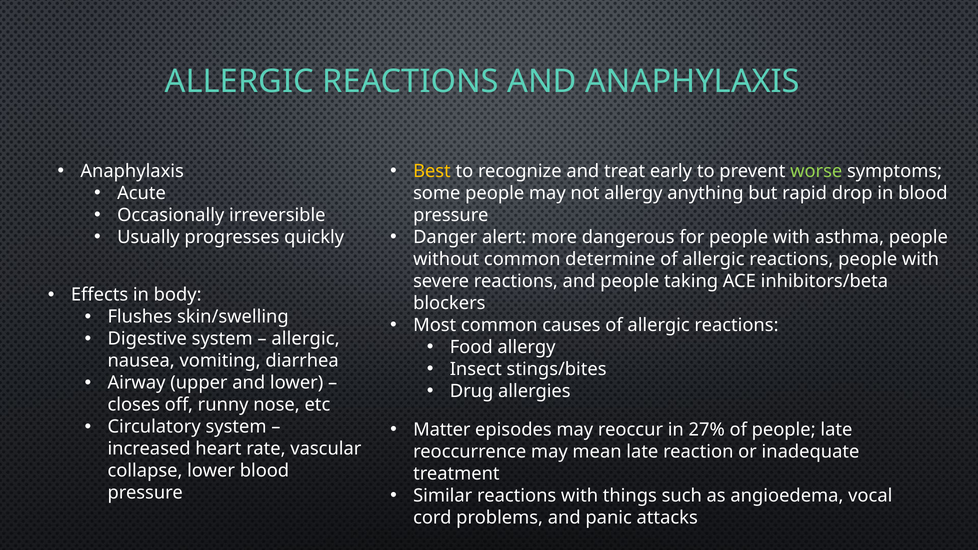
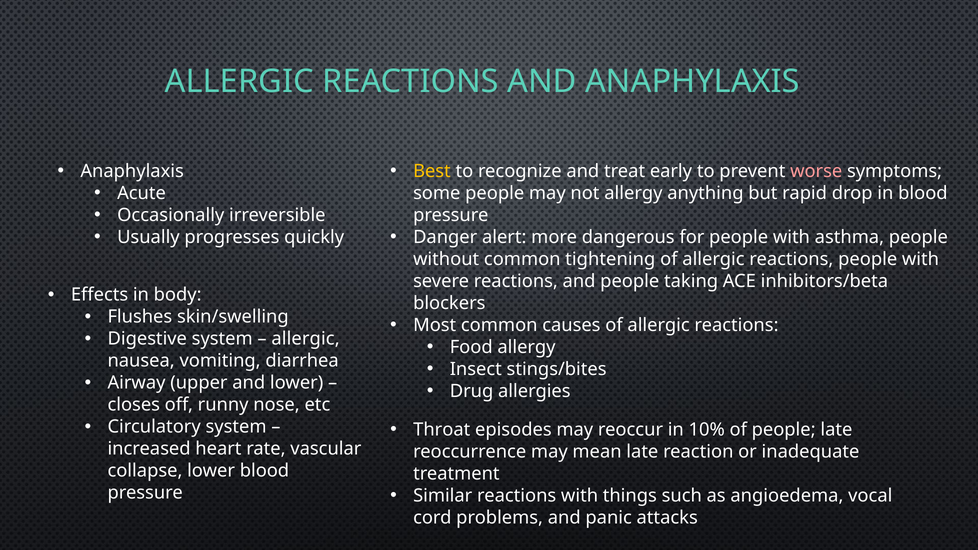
worse colour: light green -> pink (816, 171)
determine: determine -> tightening (610, 259)
Matter: Matter -> Throat (442, 430)
27%: 27% -> 10% (707, 430)
